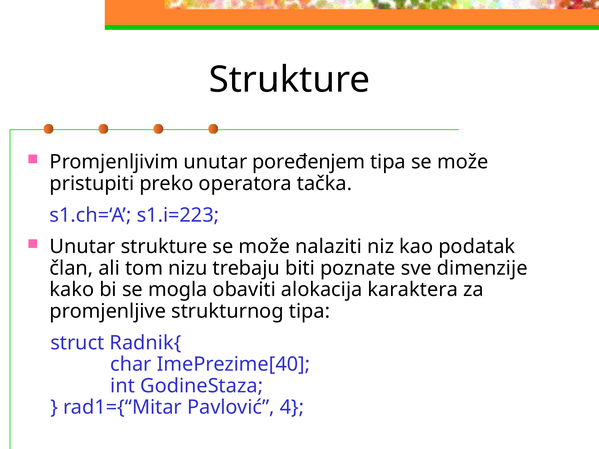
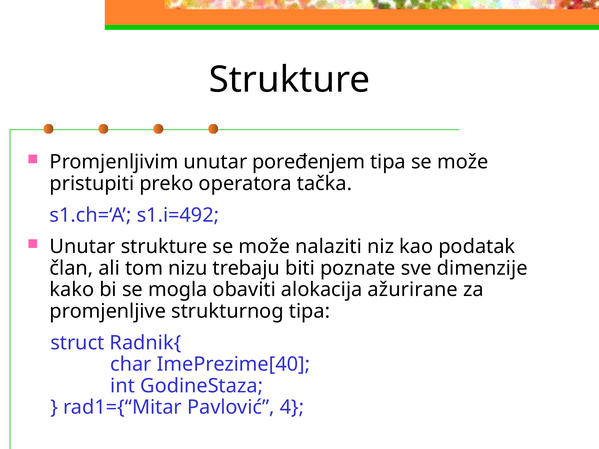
s1.i=223: s1.i=223 -> s1.i=492 (178, 215)
karaktera: karaktera -> ažurirane (413, 290)
